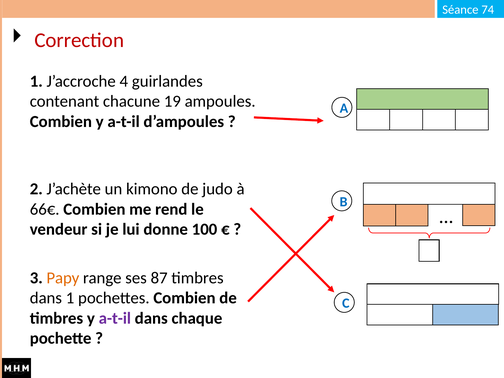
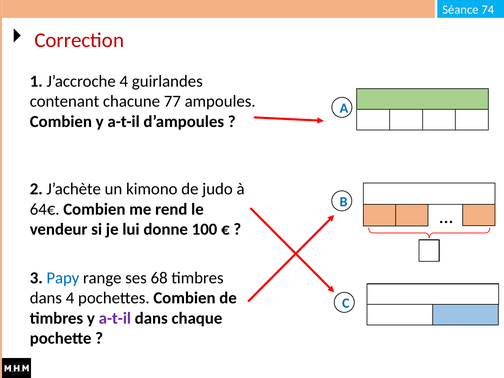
19: 19 -> 77 (172, 101)
66€: 66€ -> 64€ (45, 209)
Papy colour: orange -> blue (63, 278)
87: 87 -> 68 (159, 278)
dans 1: 1 -> 4 (70, 298)
